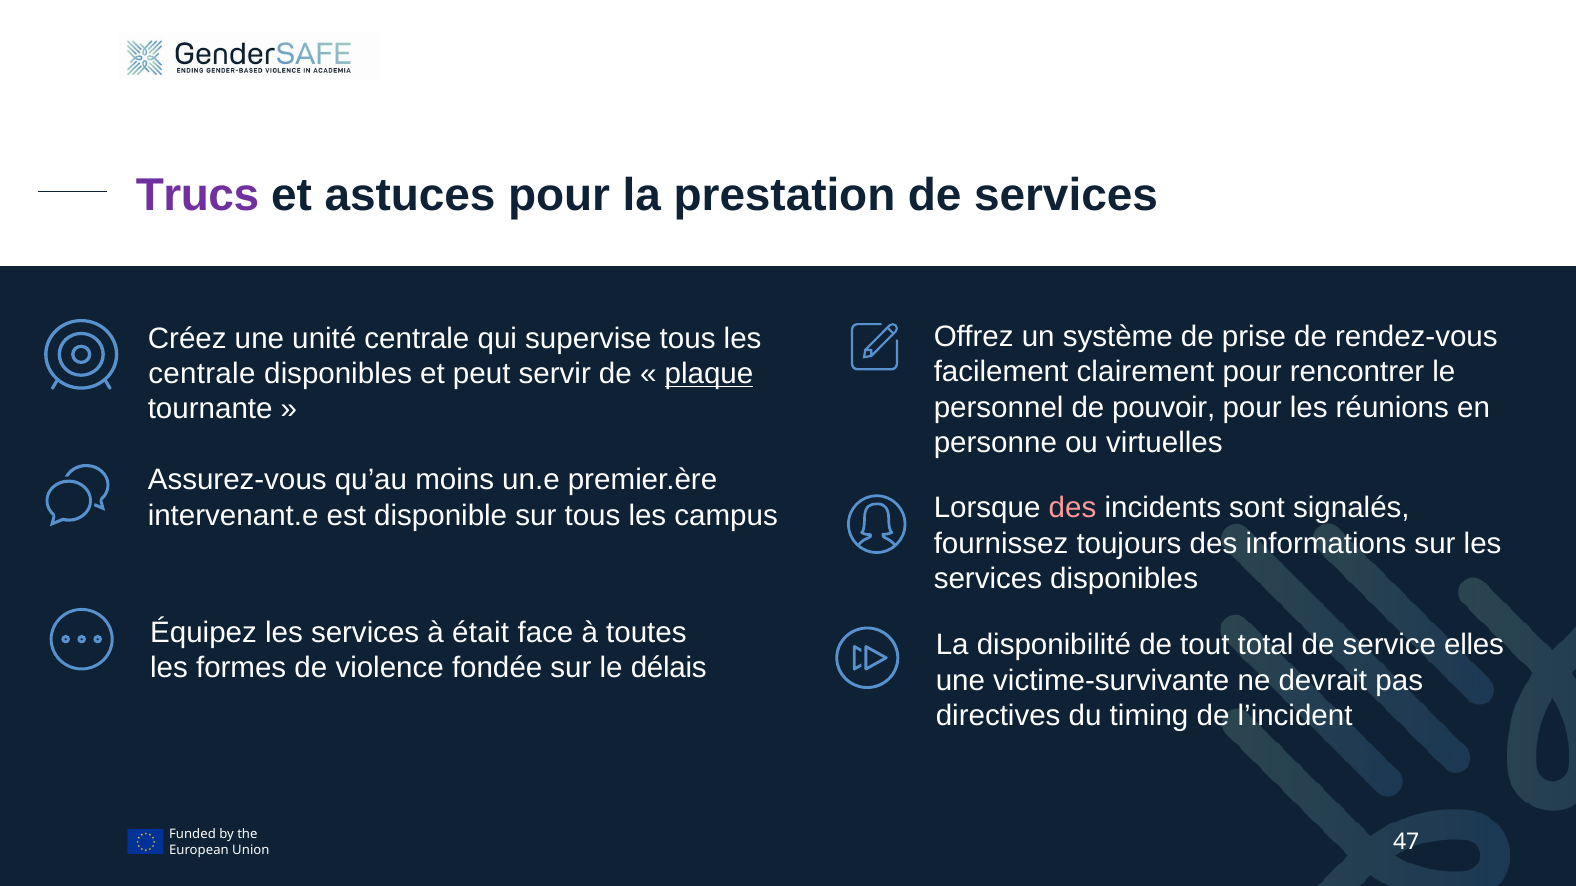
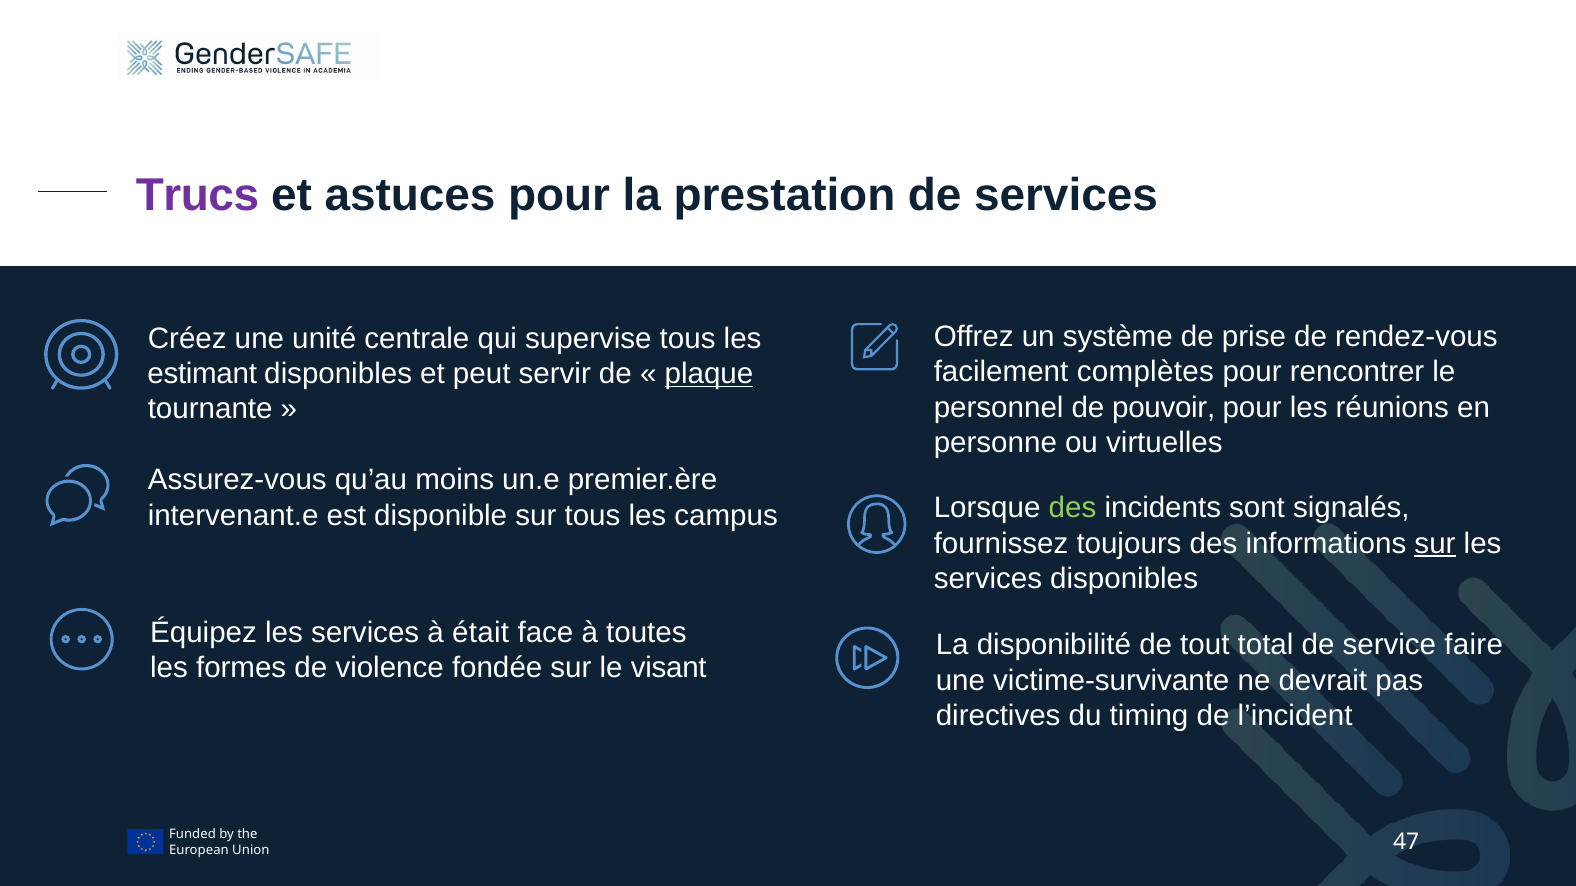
clairement: clairement -> complètes (1145, 372)
centrale: centrale -> estimant (202, 374)
des colour: pink -> light green (1072, 508)
sur underline: none -> present (1435, 544)
elles: elles -> faire (1474, 645)
délais: délais -> visant (669, 668)
